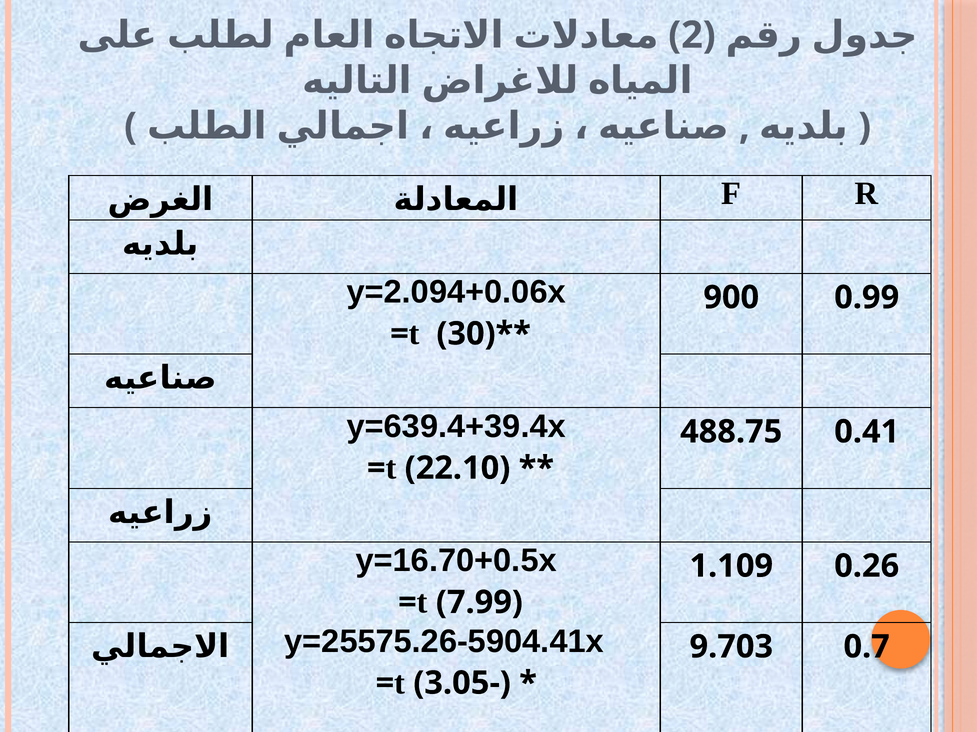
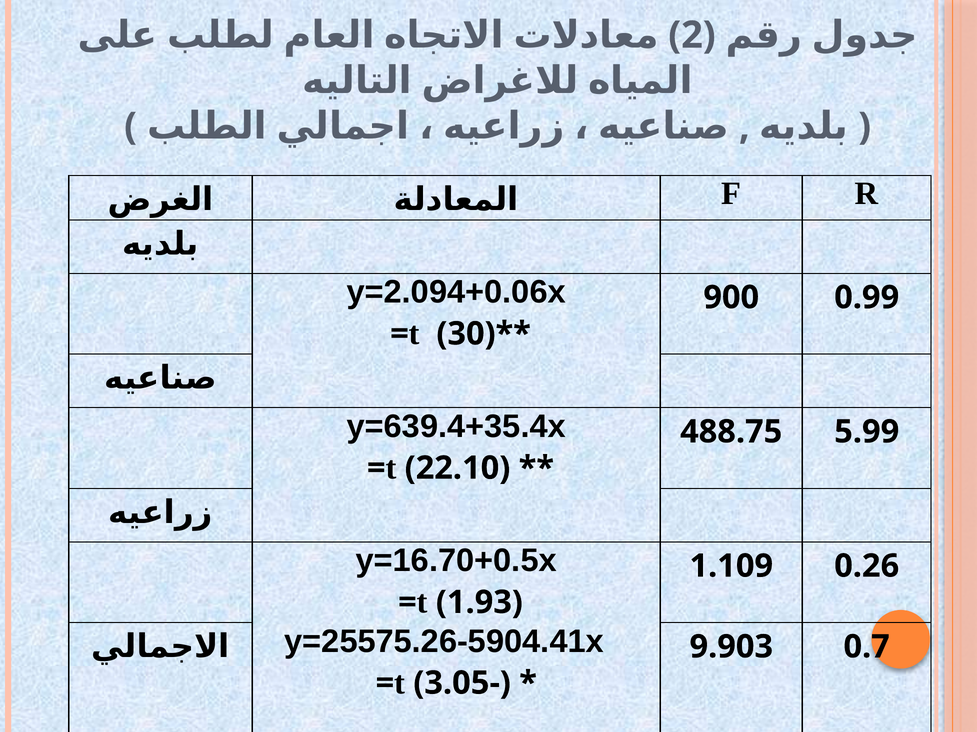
y=639.4+39.4x: y=639.4+39.4x -> y=639.4+35.4x (456, 427)
0.41: 0.41 -> 5.99 (867, 432)
7.99: 7.99 -> 1.93 (479, 603)
9.703: 9.703 -> 9.903 (731, 647)
